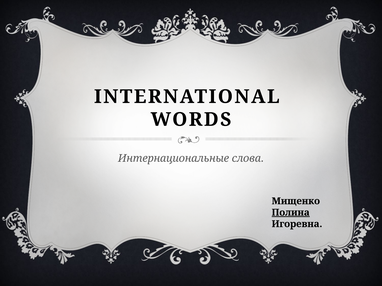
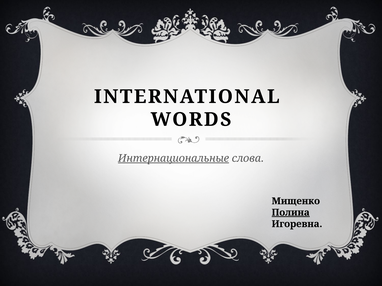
Интернациональные underline: none -> present (173, 159)
